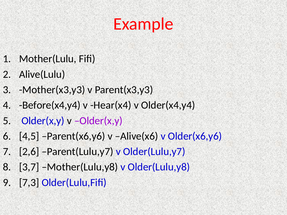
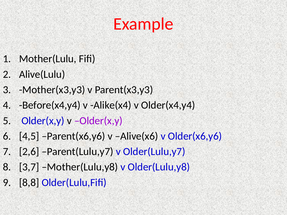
Hear(x4: Hear(x4 -> Alike(x4 (111, 105)
7,3: 7,3 -> 8,8 (29, 183)
